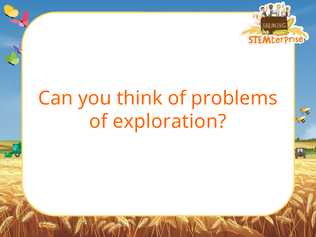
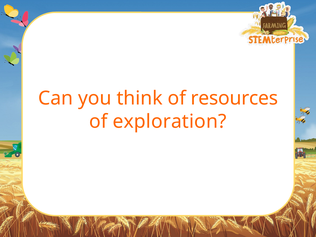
problems: problems -> resources (234, 98)
